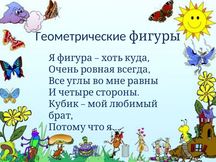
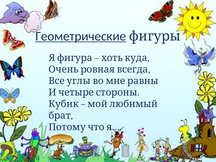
Геометрические underline: none -> present (81, 36)
